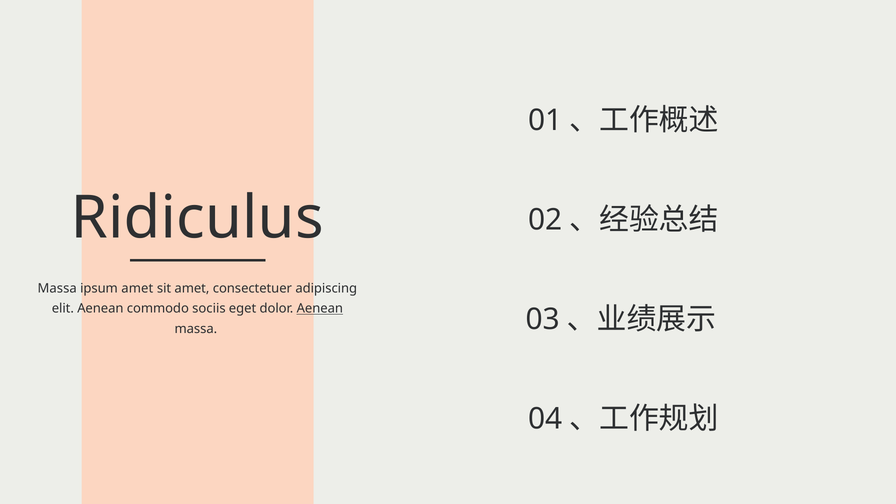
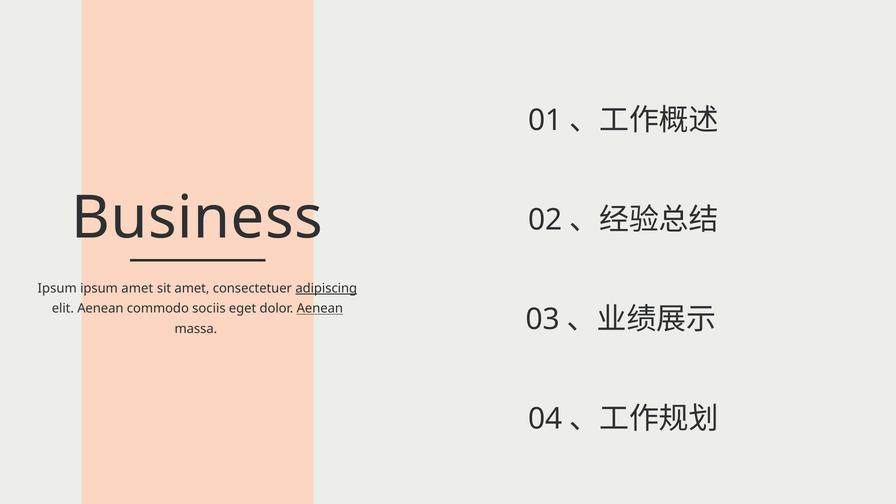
Ridiculus: Ridiculus -> Business (197, 218)
Massa: Massa -> Ipsum (57, 288)
adipiscing underline: none -> present (326, 288)
